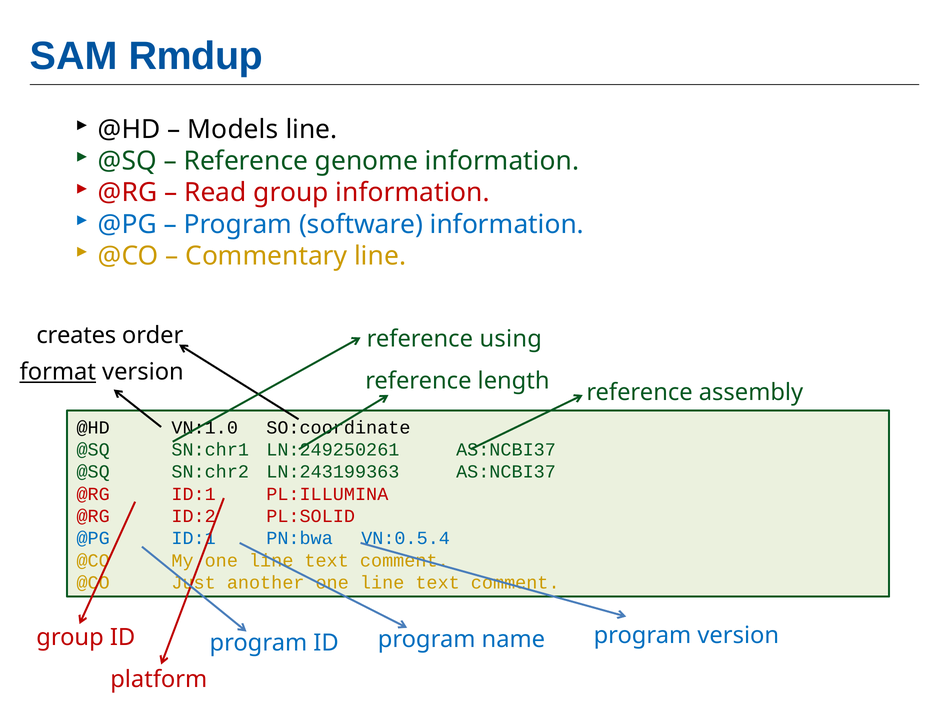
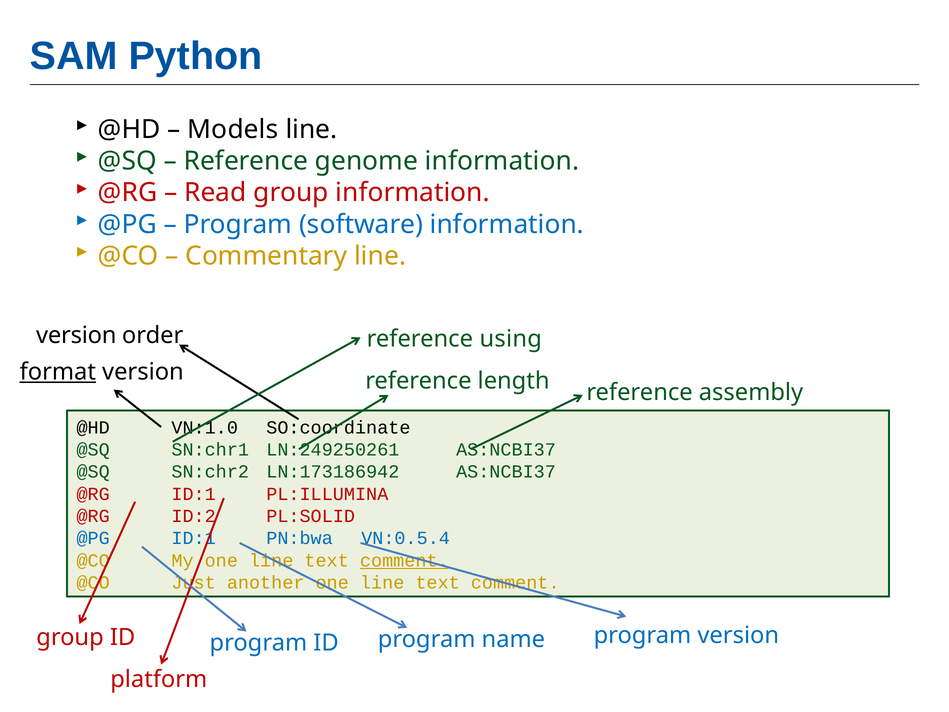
Rmdup: Rmdup -> Python (196, 56)
creates: creates -> version (76, 335)
LN:243199363: LN:243199363 -> LN:173186942 (333, 472)
comment underline: none -> present (404, 560)
